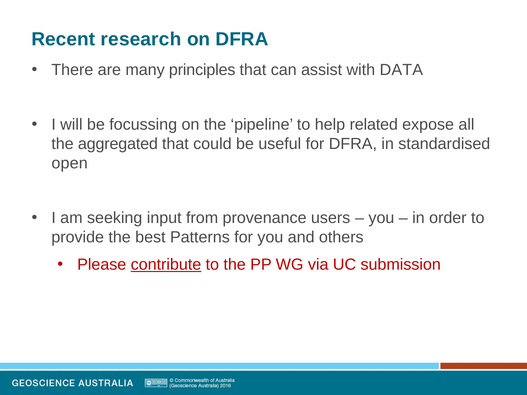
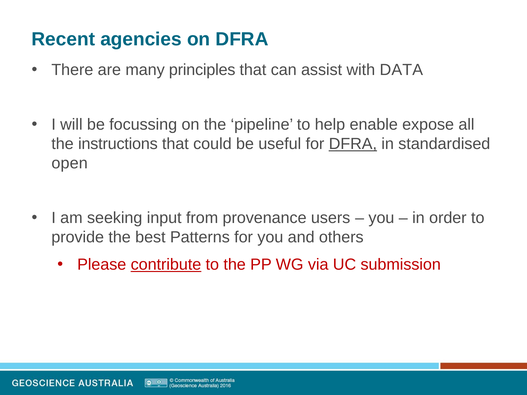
research: research -> agencies (141, 39)
related: related -> enable (374, 125)
aggregated: aggregated -> instructions (118, 144)
DFRA underline: none -> present (353, 144)
